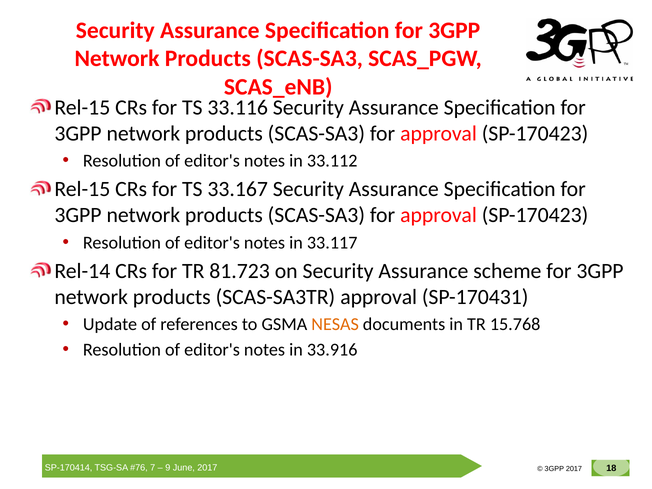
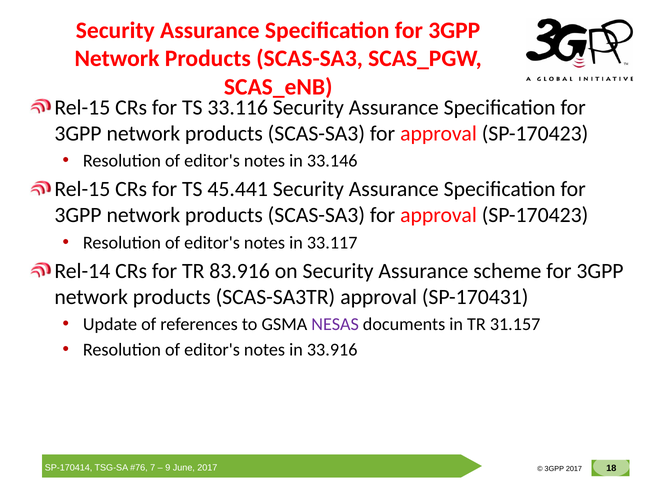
33.112: 33.112 -> 33.146 (332, 161)
33.167: 33.167 -> 45.441 (238, 189)
81.723: 81.723 -> 83.916 (240, 271)
NESAS colour: orange -> purple (335, 324)
15.768: 15.768 -> 31.157 (515, 324)
